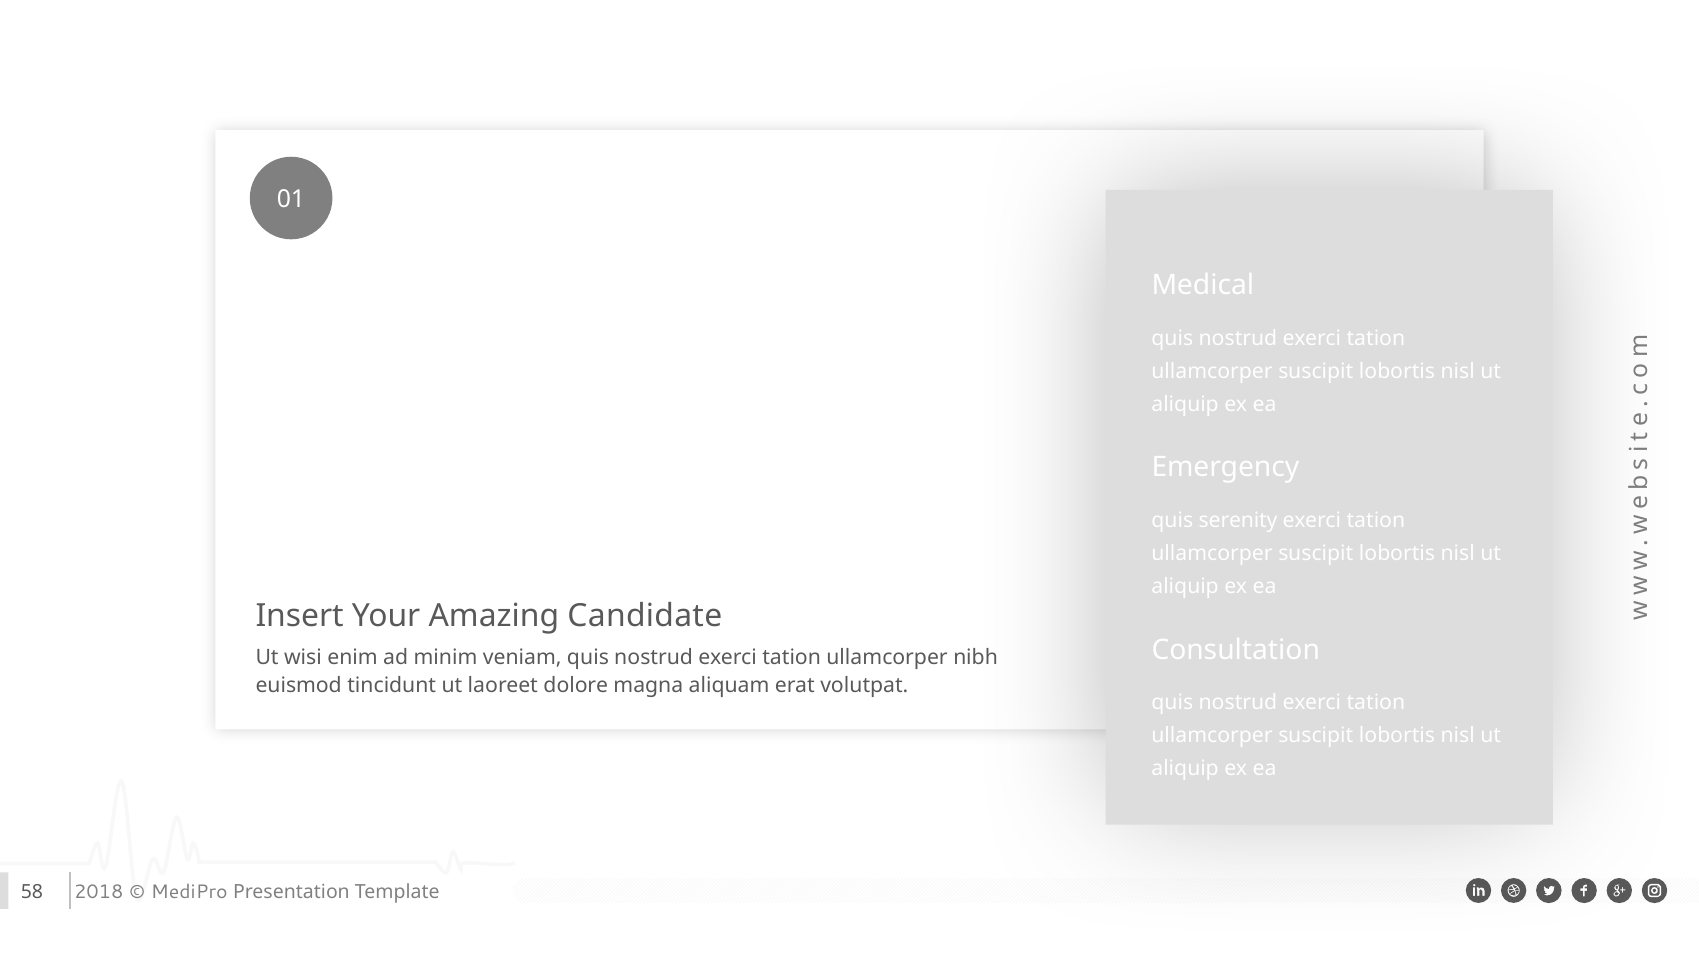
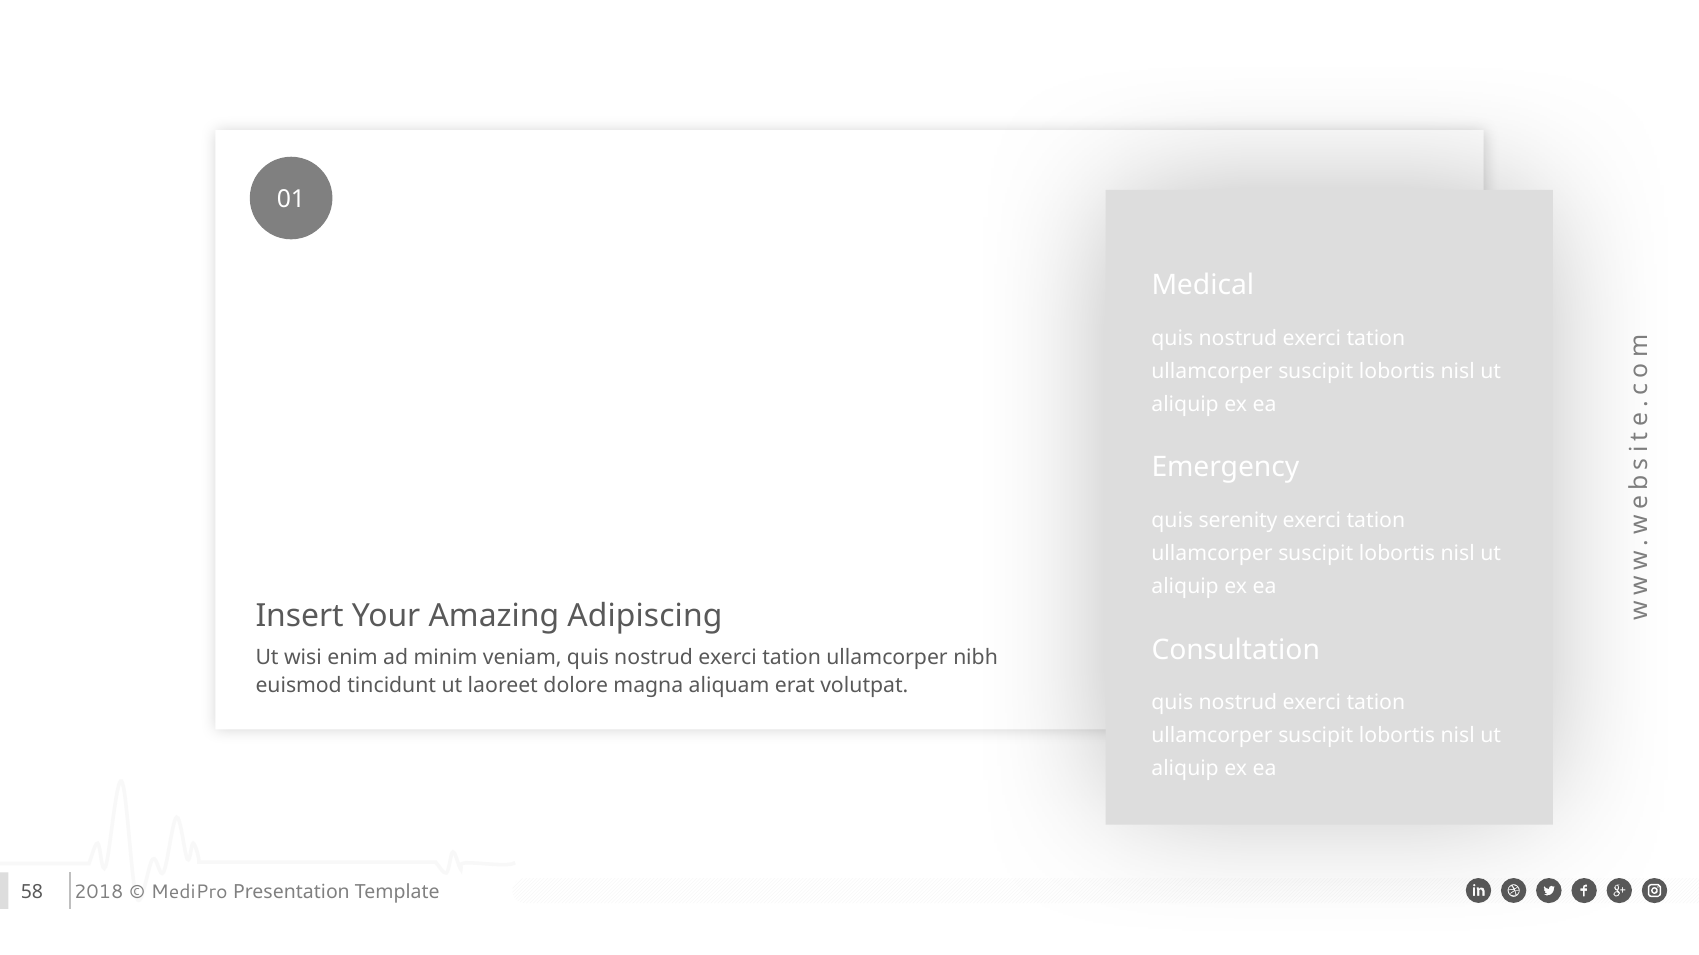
Candidate: Candidate -> Adipiscing (645, 616)
